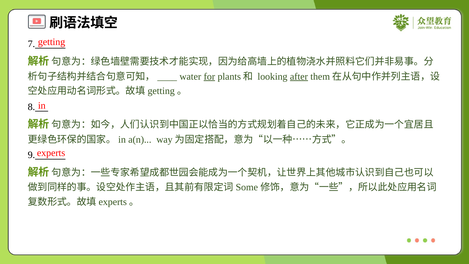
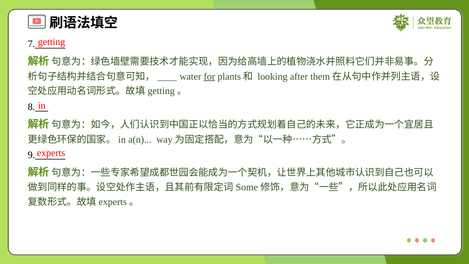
after underline: present -> none (299, 76)
